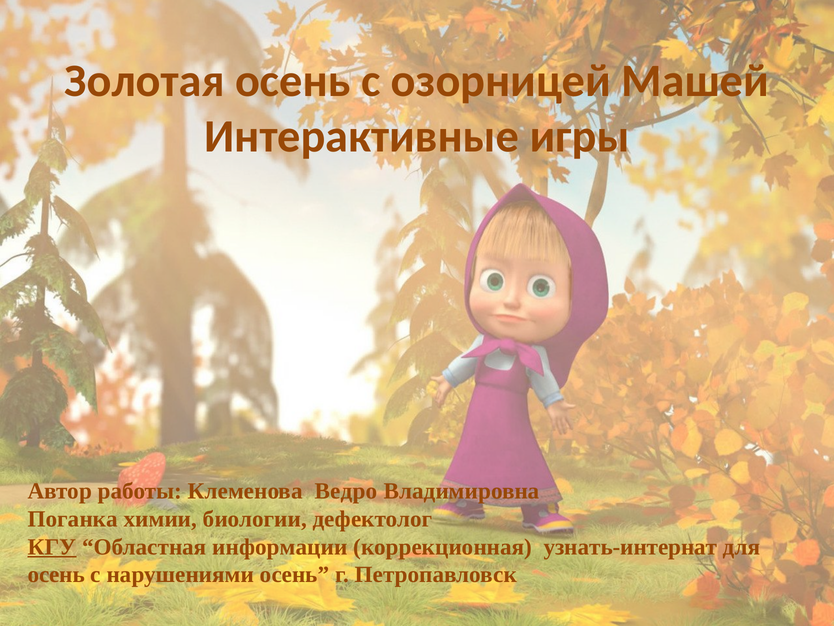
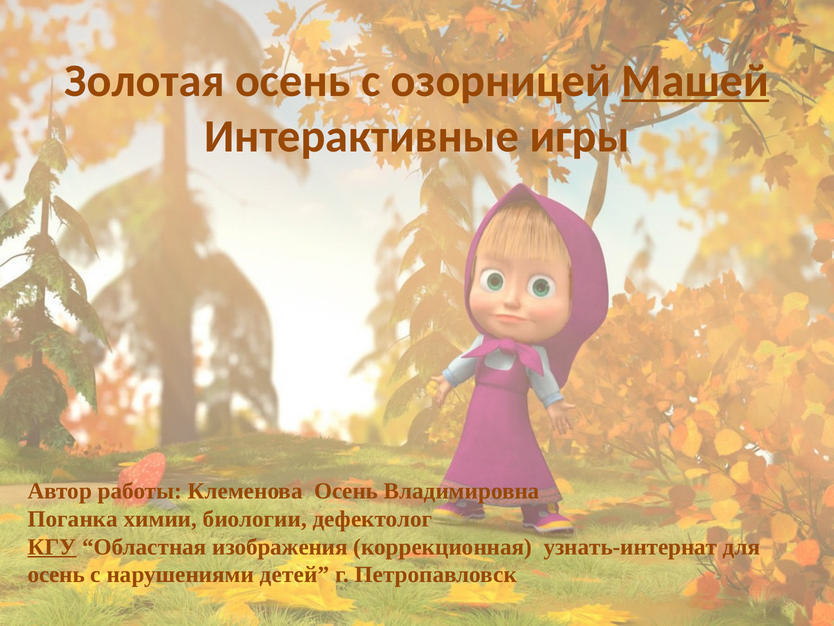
Машей underline: none -> present (695, 81)
Клеменова Ведро: Ведро -> Осень (346, 491)
информации: информации -> изображения (280, 547)
нарушениями осень: осень -> детей (295, 574)
